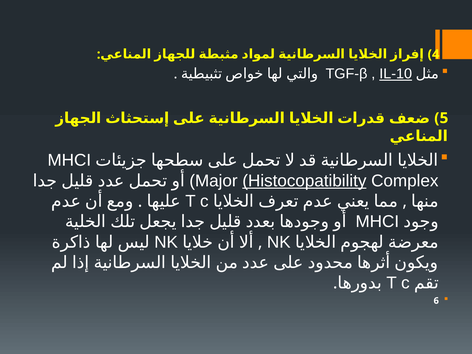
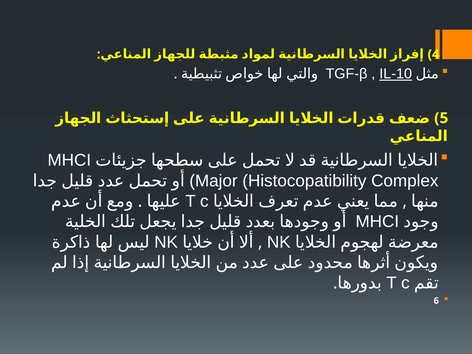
Histocopatibility underline: present -> none (304, 181)
